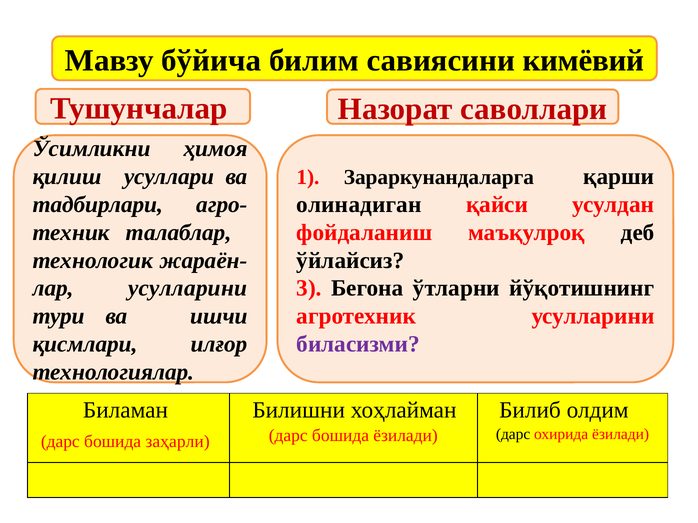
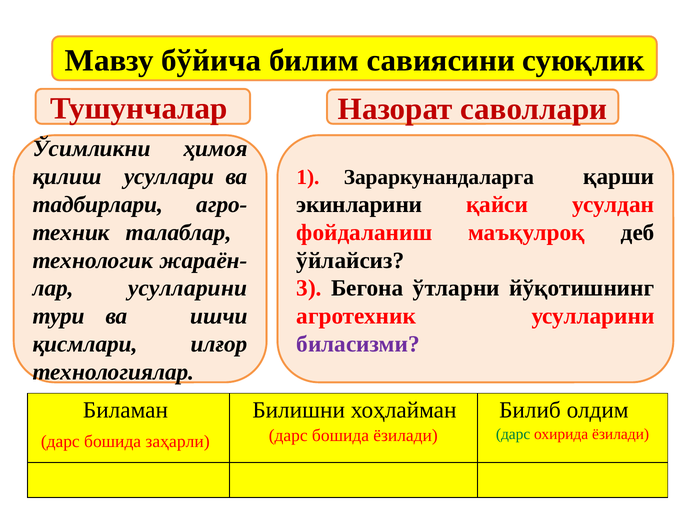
кимёвий: кимёвий -> суюқлик (583, 60)
олинадиган: олинадиган -> экинларини (359, 205)
дарс colour: black -> green (513, 435)
